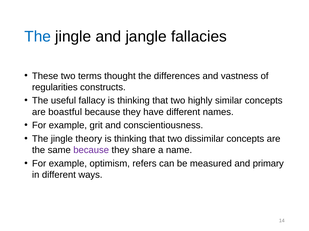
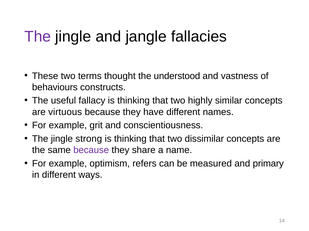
The colour: blue -> purple (38, 37)
differences: differences -> understood (177, 76)
regularities: regularities -> behaviours (55, 87)
boastful: boastful -> virtuous (65, 112)
theory: theory -> strong (89, 139)
